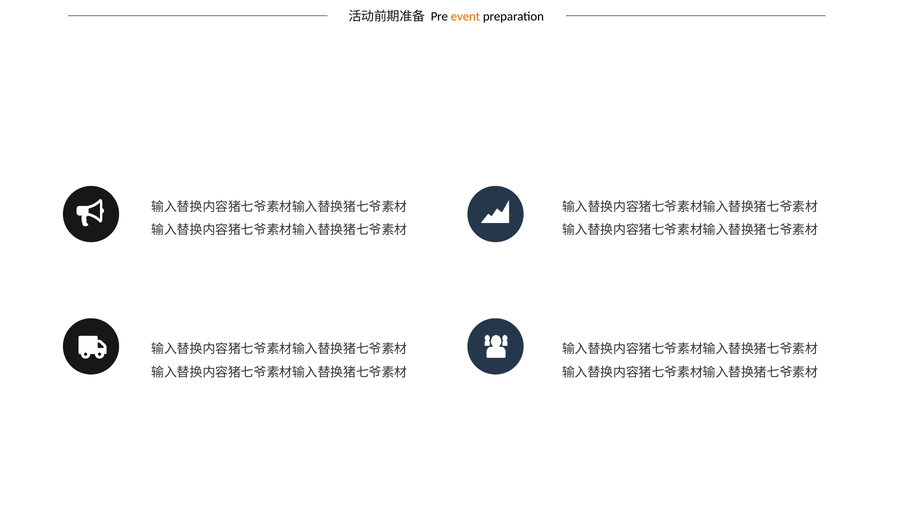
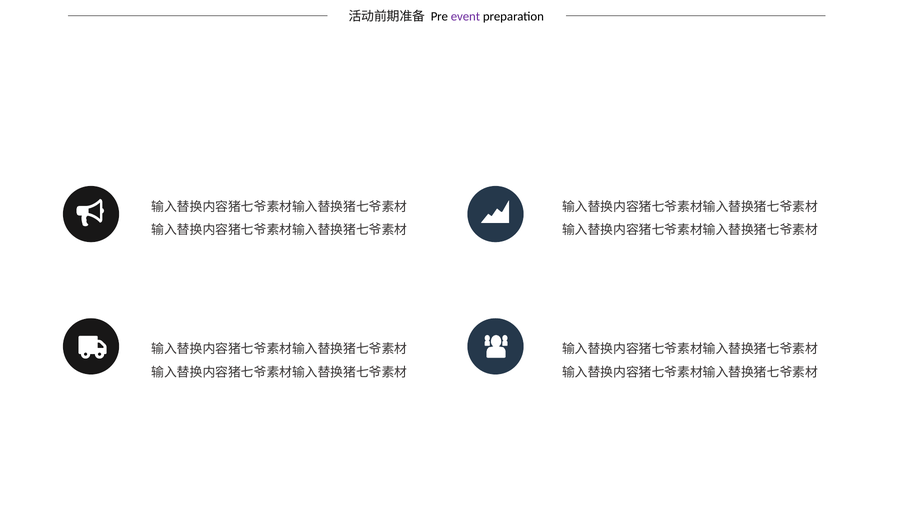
event colour: orange -> purple (465, 16)
